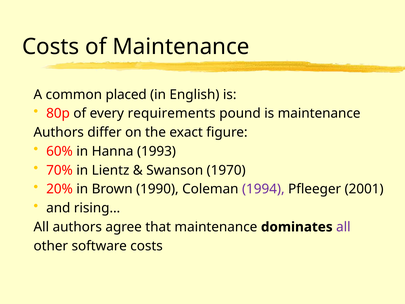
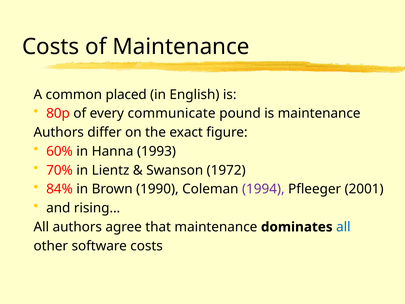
requirements: requirements -> communicate (172, 113)
1970: 1970 -> 1972 (226, 170)
20%: 20% -> 84% (60, 189)
all colour: purple -> blue (343, 227)
